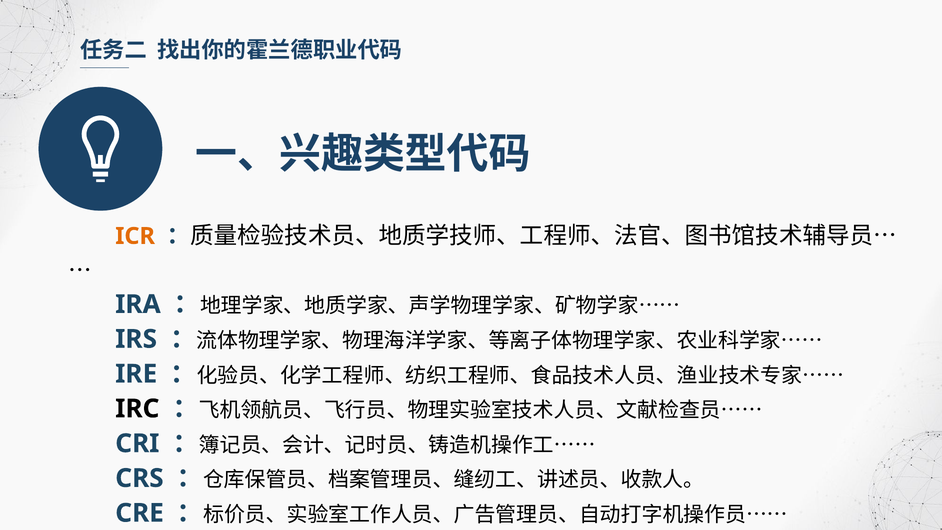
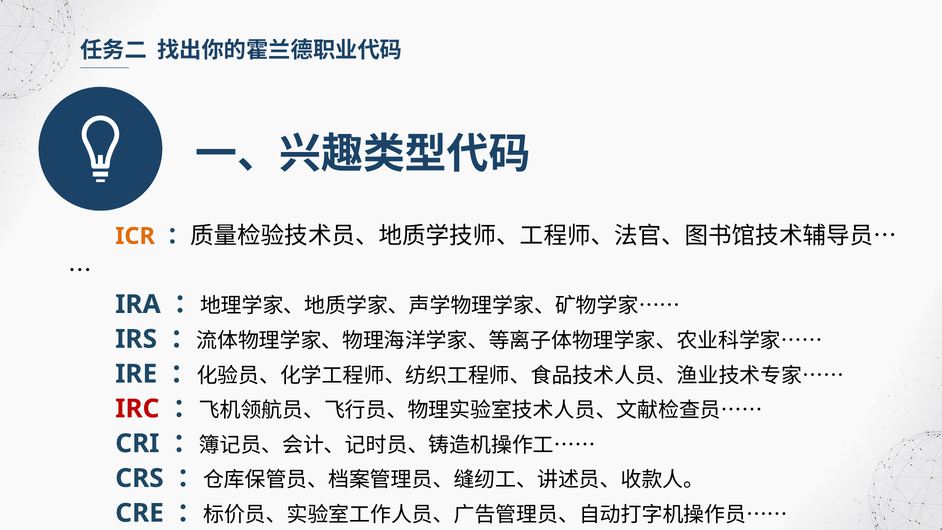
IRC colour: black -> red (137, 409)
